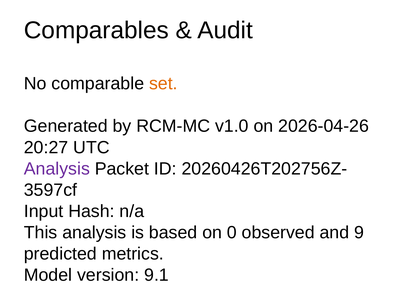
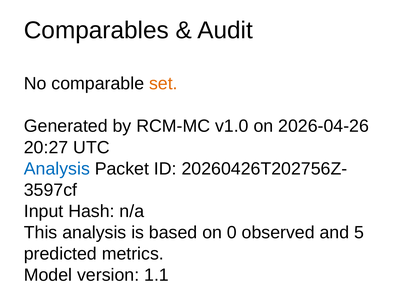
Analysis colour: purple -> blue (57, 169)
9: 9 -> 5 (359, 233)
9.1: 9.1 -> 1.1 (157, 275)
